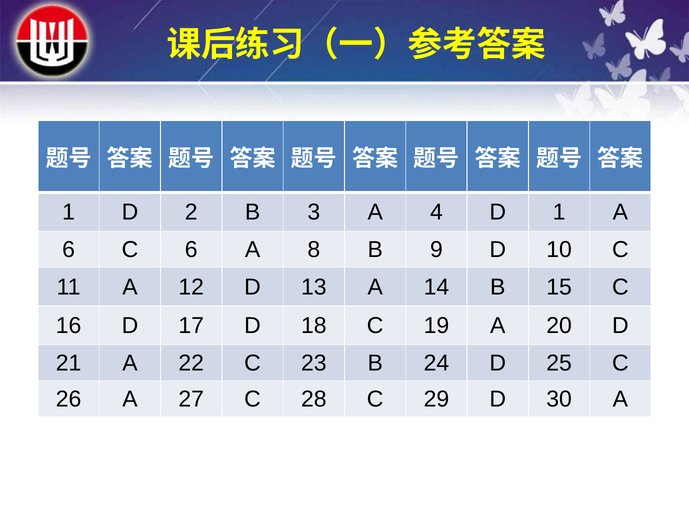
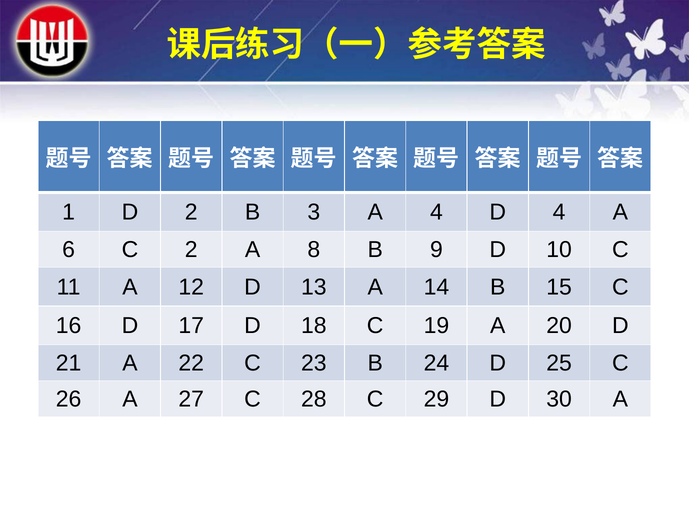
D 1: 1 -> 4 (559, 212)
C 6: 6 -> 2 (191, 250)
